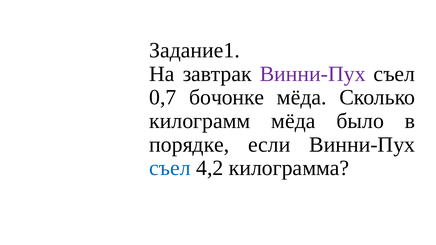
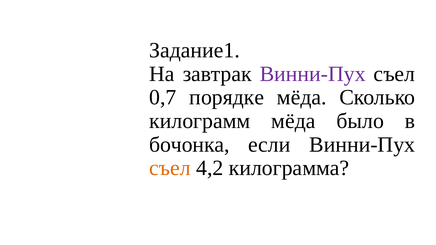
бочонке: бочонке -> порядке (227, 98)
порядке: порядке -> бочонка (189, 145)
съел colour: blue -> orange (170, 168)
